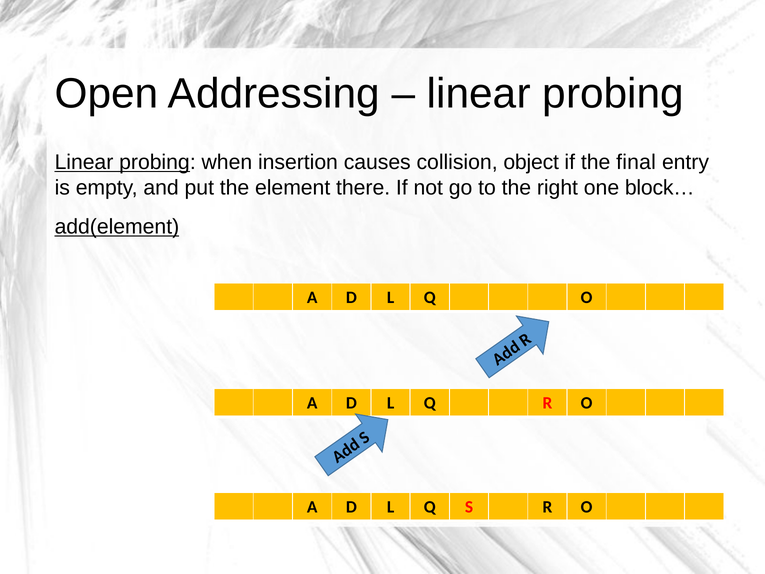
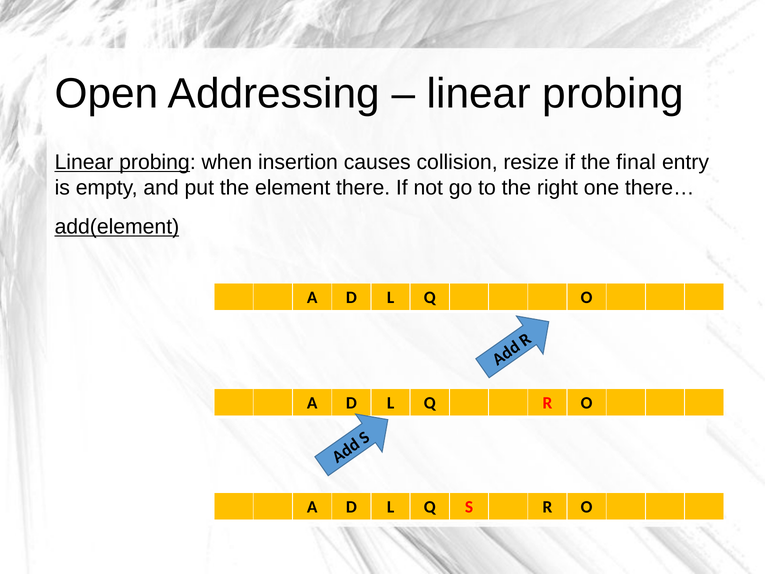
object: object -> resize (531, 162)
block…: block… -> there… (660, 188)
